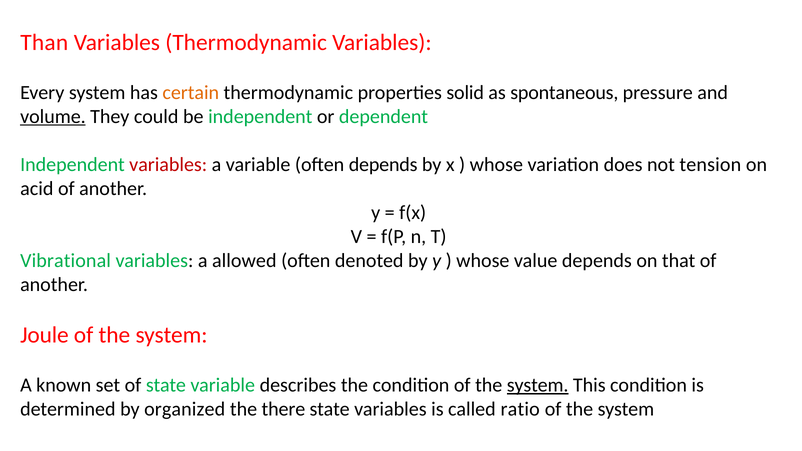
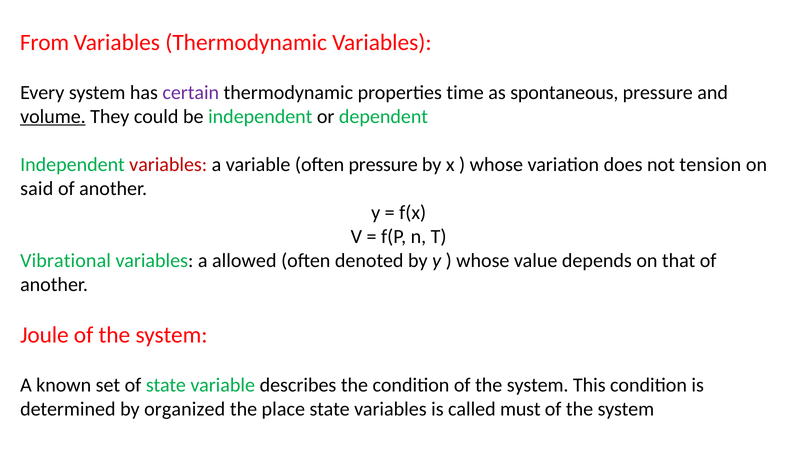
Than: Than -> From (44, 43)
certain colour: orange -> purple (191, 92)
solid: solid -> time (465, 92)
often depends: depends -> pressure (383, 165)
acid: acid -> said (37, 189)
system underline: present -> none (538, 385)
there: there -> place (283, 409)
ratio: ratio -> must (520, 409)
